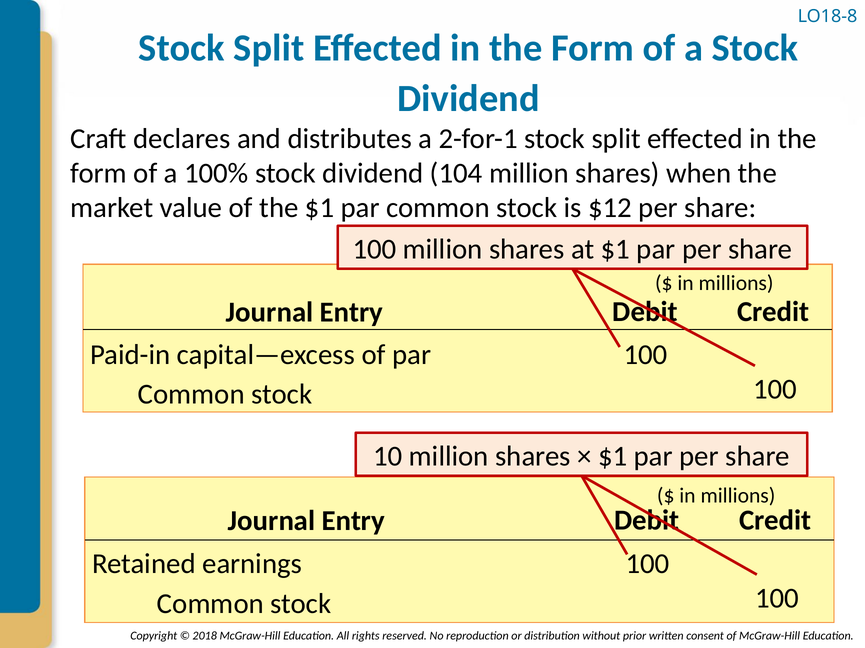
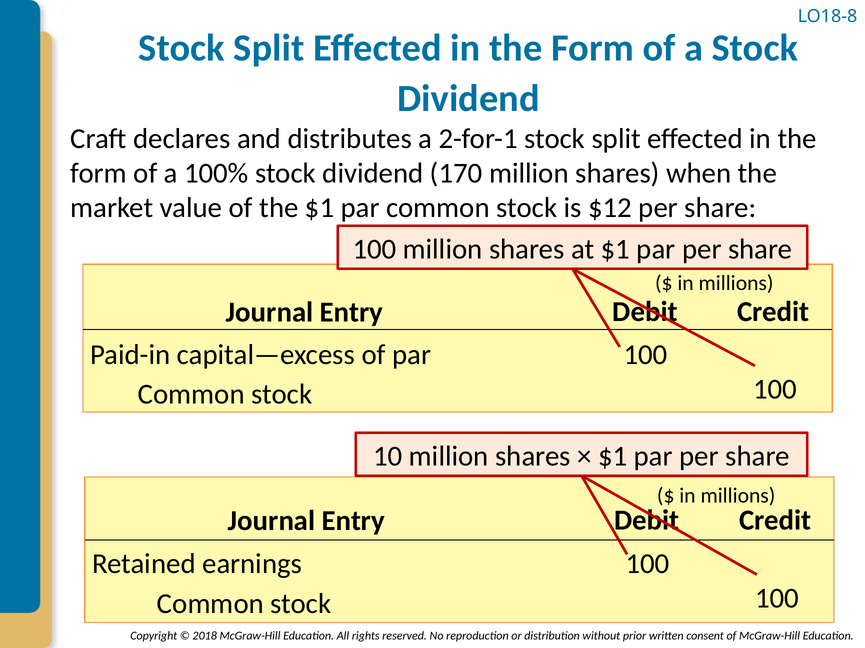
104: 104 -> 170 (456, 173)
